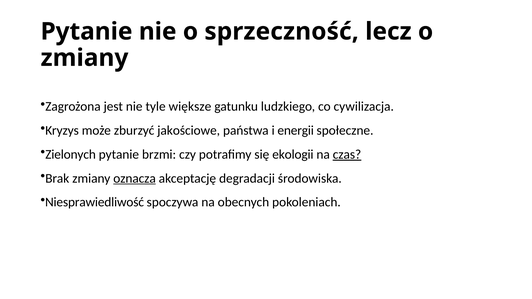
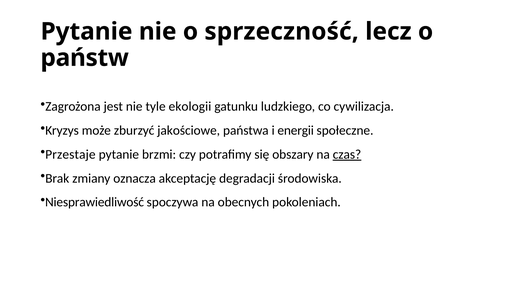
zmiany: zmiany -> państw (85, 58)
większe: większe -> ekologii (190, 107)
Zielonych: Zielonych -> Przestaje (70, 155)
ekologii: ekologii -> obszary (293, 155)
oznacza underline: present -> none (135, 178)
